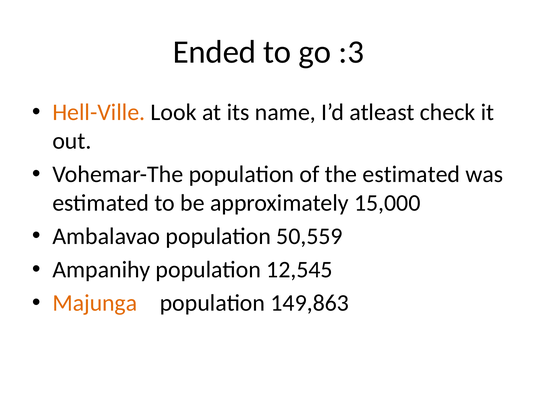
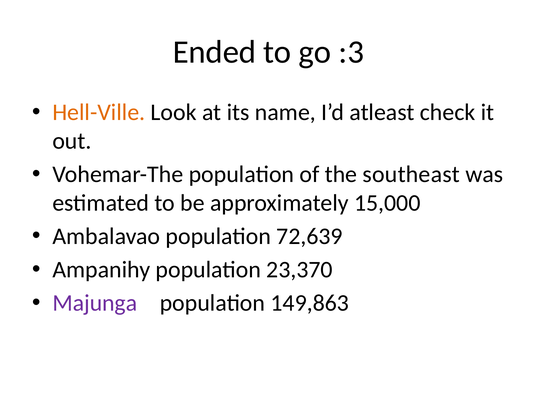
the estimated: estimated -> southeast (411, 175)
50,559: 50,559 -> 72,639 (310, 237)
12,545: 12,545 -> 23,370 (300, 270)
Majunga colour: orange -> purple (95, 304)
